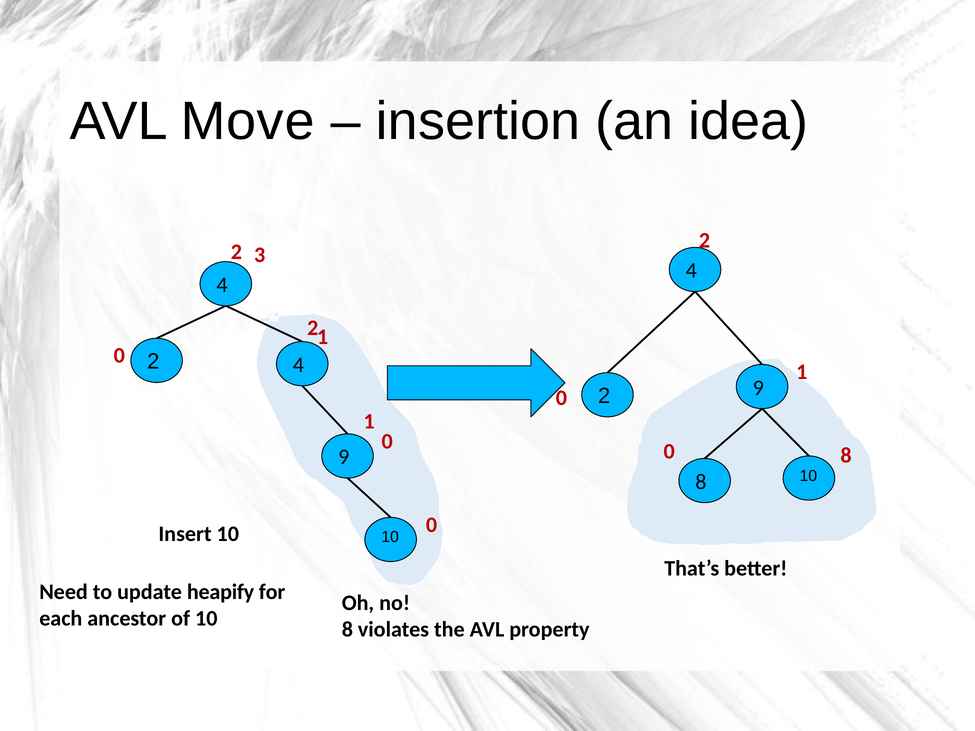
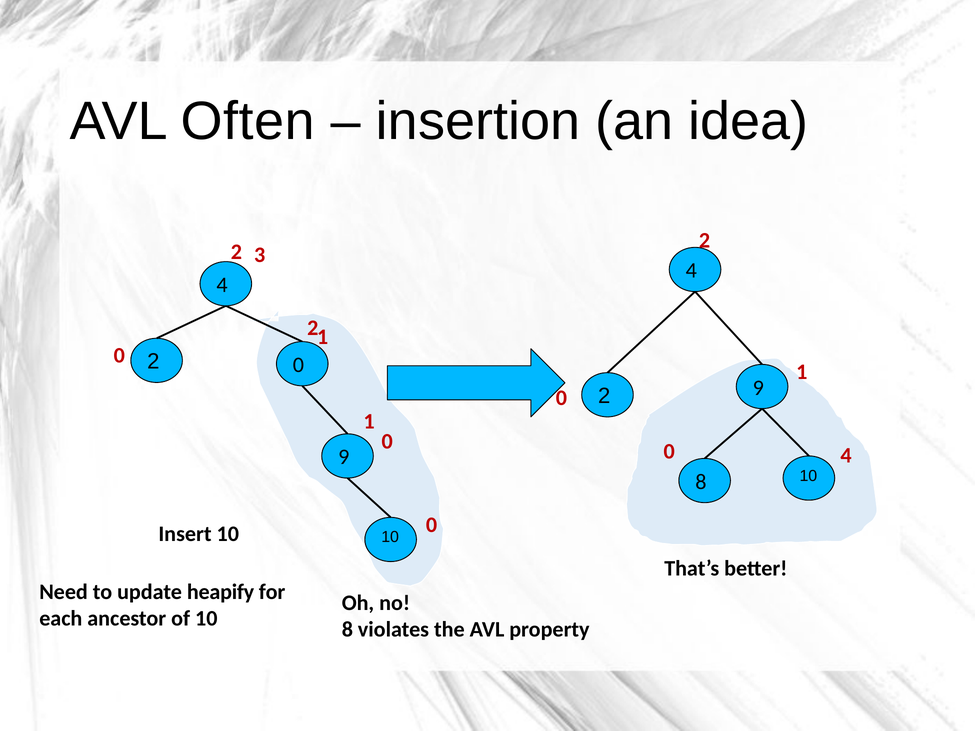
Move: Move -> Often (248, 121)
4: 4 -> 0 (298, 365)
8: 8 -> 4 (846, 455)
